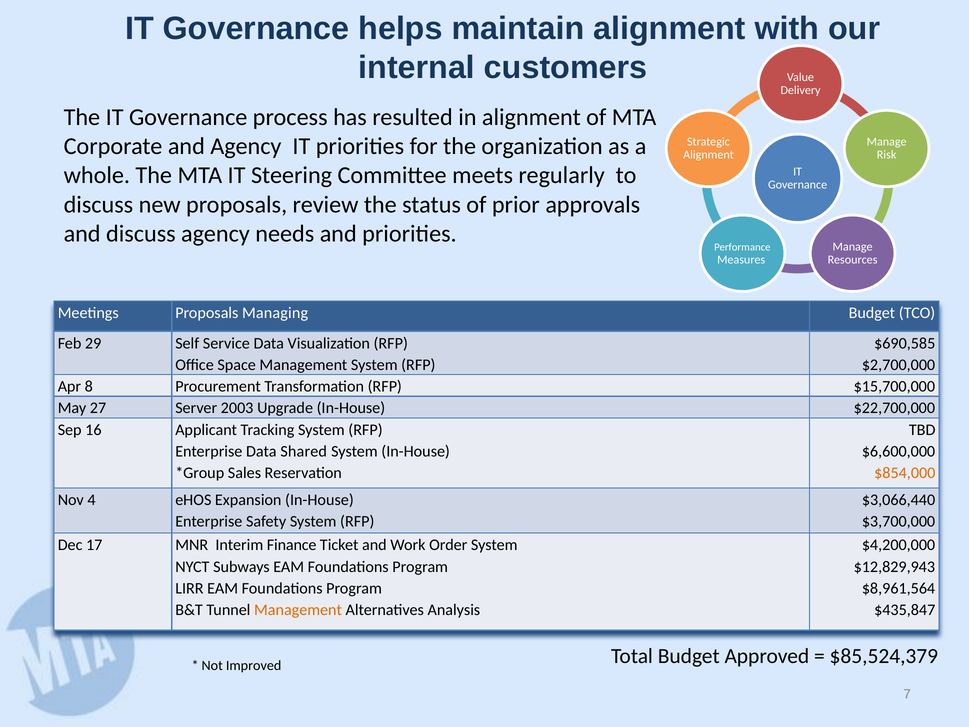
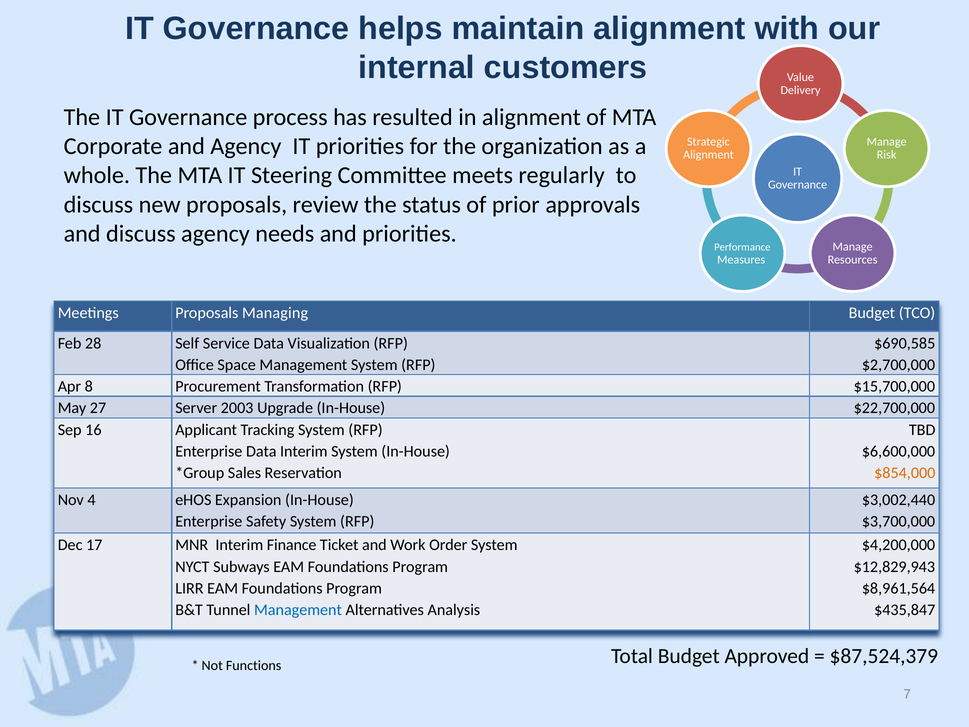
29: 29 -> 28 (93, 343)
Data Shared: Shared -> Interim (304, 451)
$3,066,440: $3,066,440 -> $3,002,440 (899, 500)
Management colour: orange -> blue (298, 610)
Improved: Improved -> Functions (254, 665)
$85,524,379: $85,524,379 -> $87,524,379 (884, 656)
